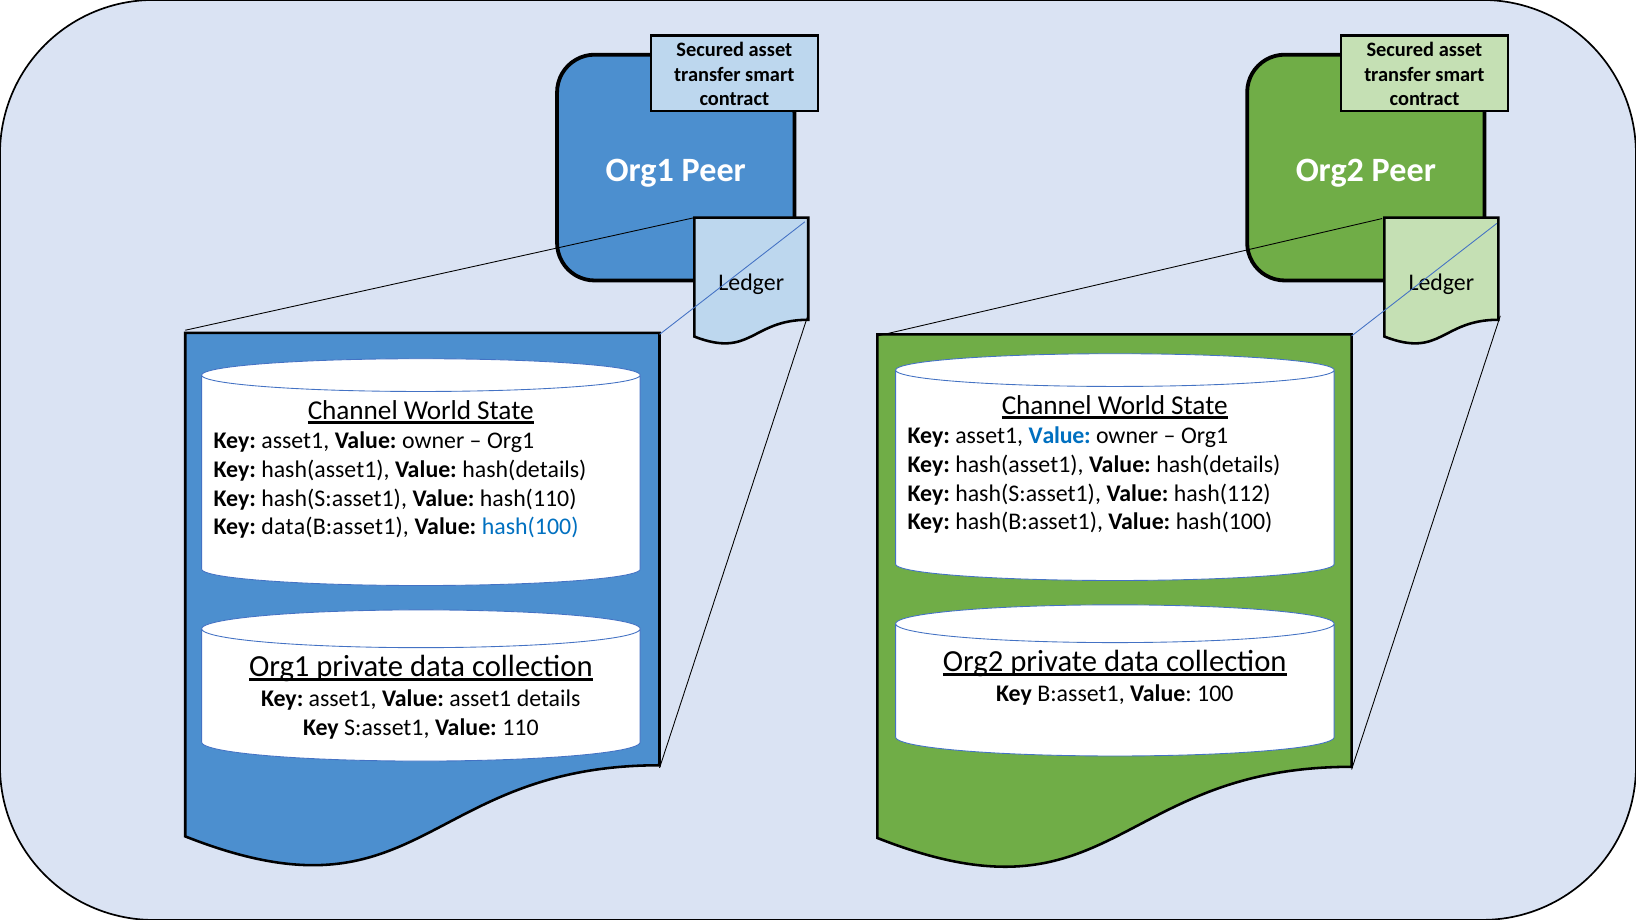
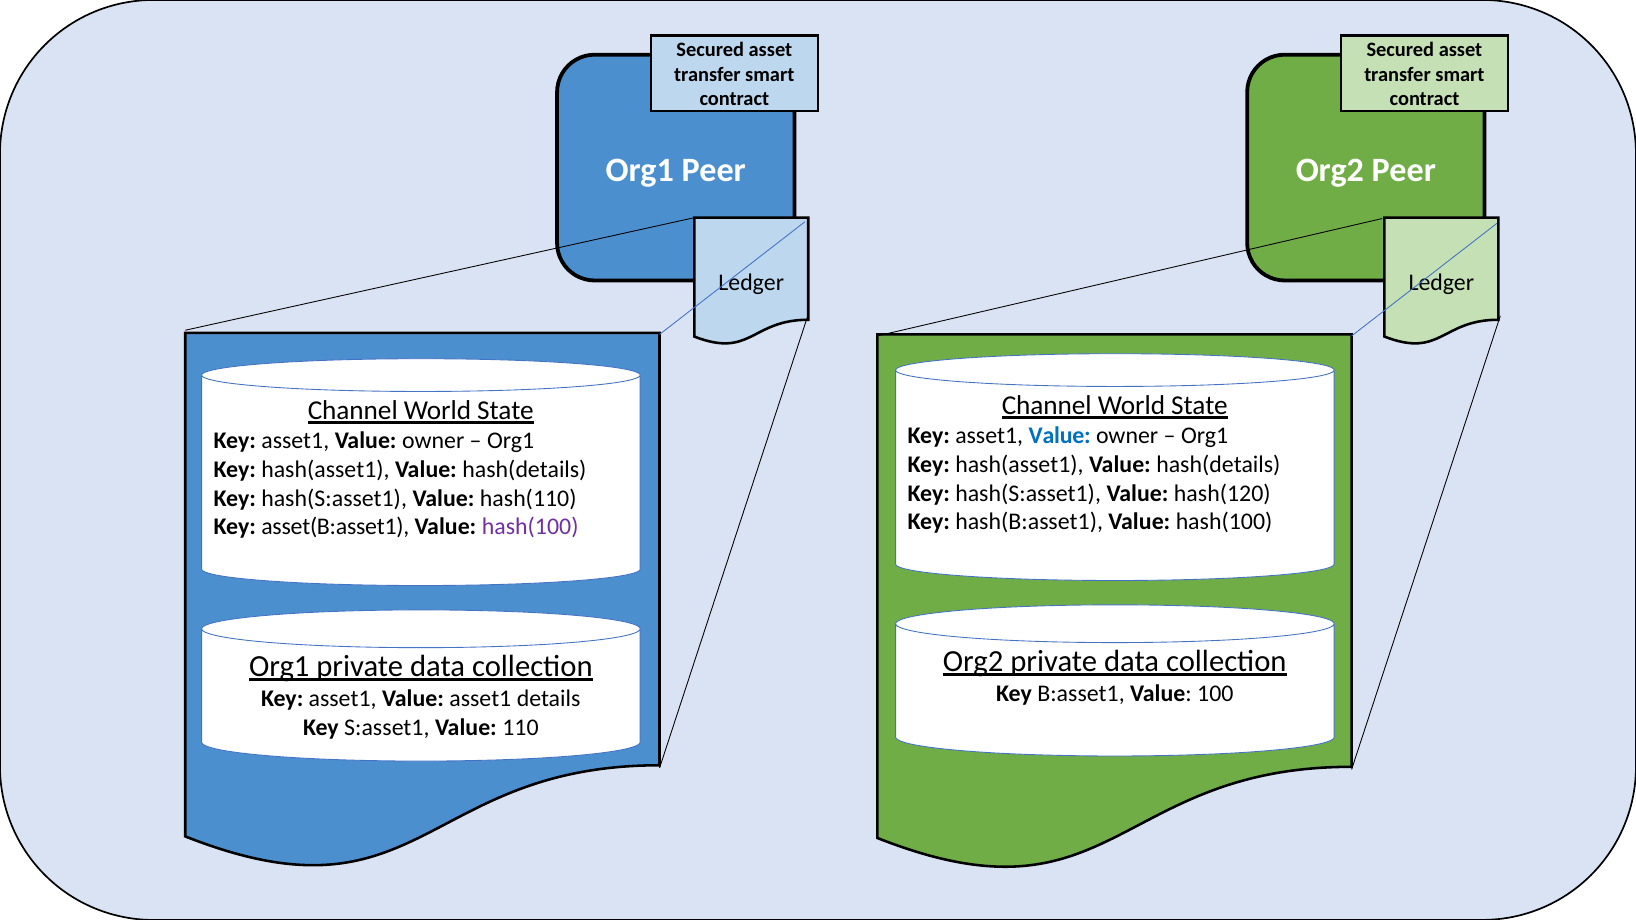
hash(112: hash(112 -> hash(120 (1222, 493)
data(B:asset1: data(B:asset1 -> asset(B:asset1 (335, 527)
hash(100 colour: blue -> purple (530, 527)
